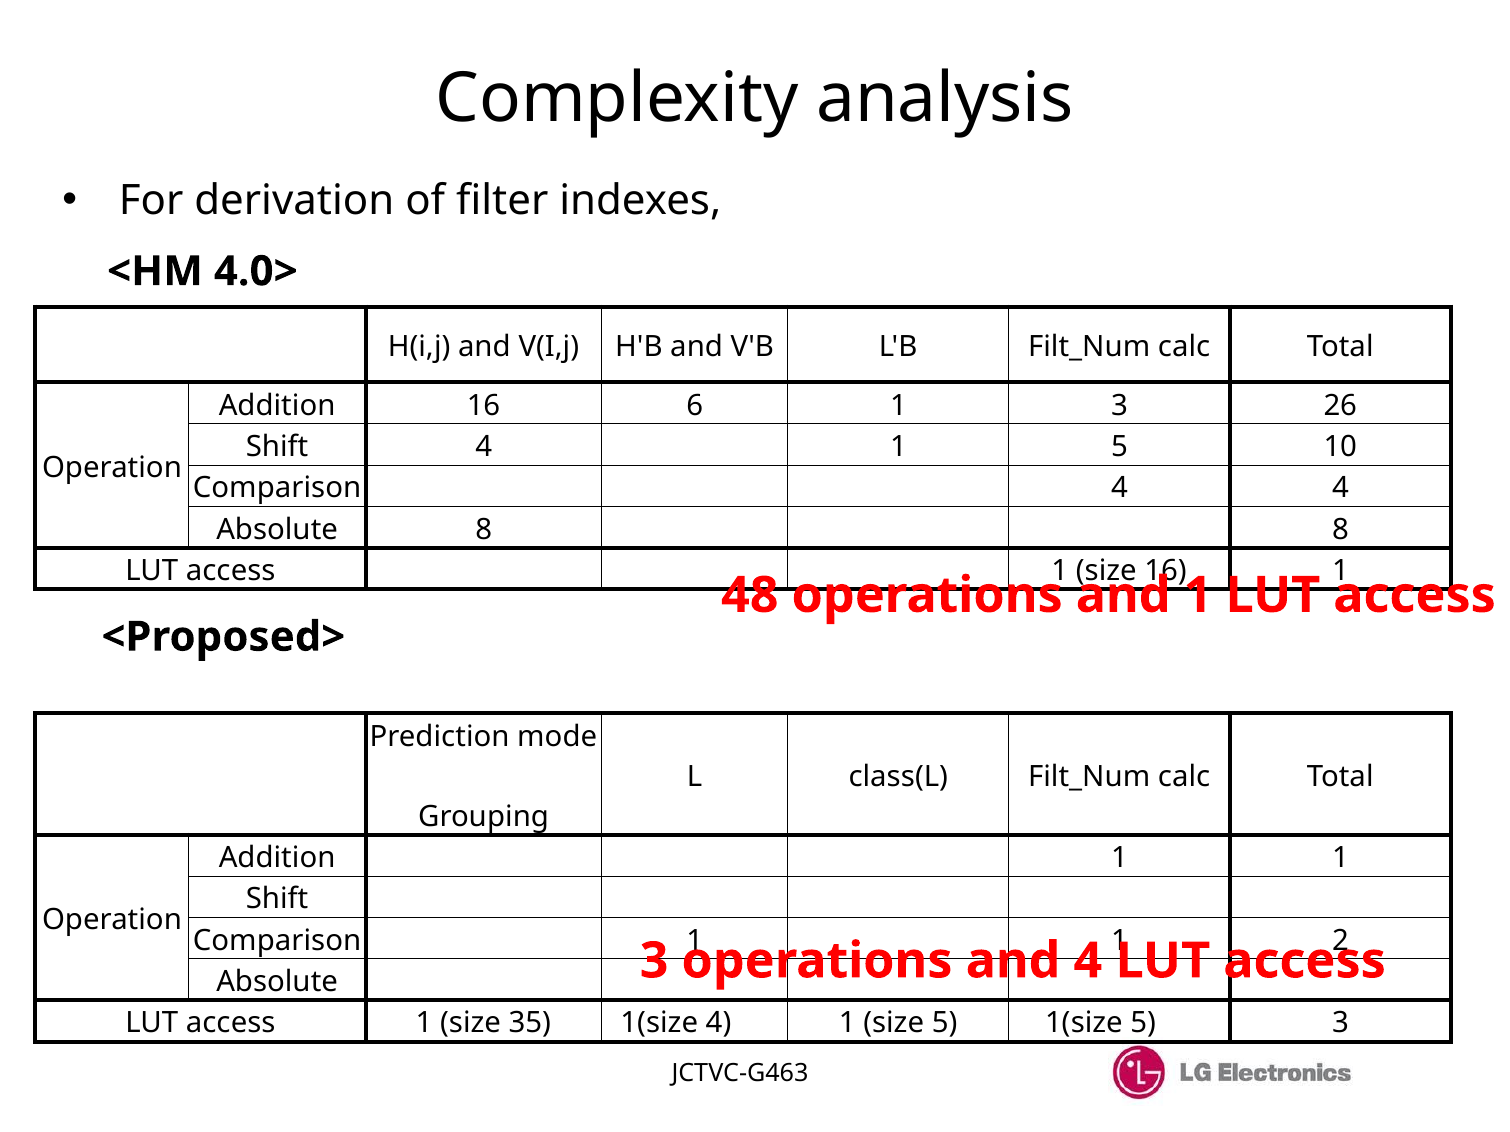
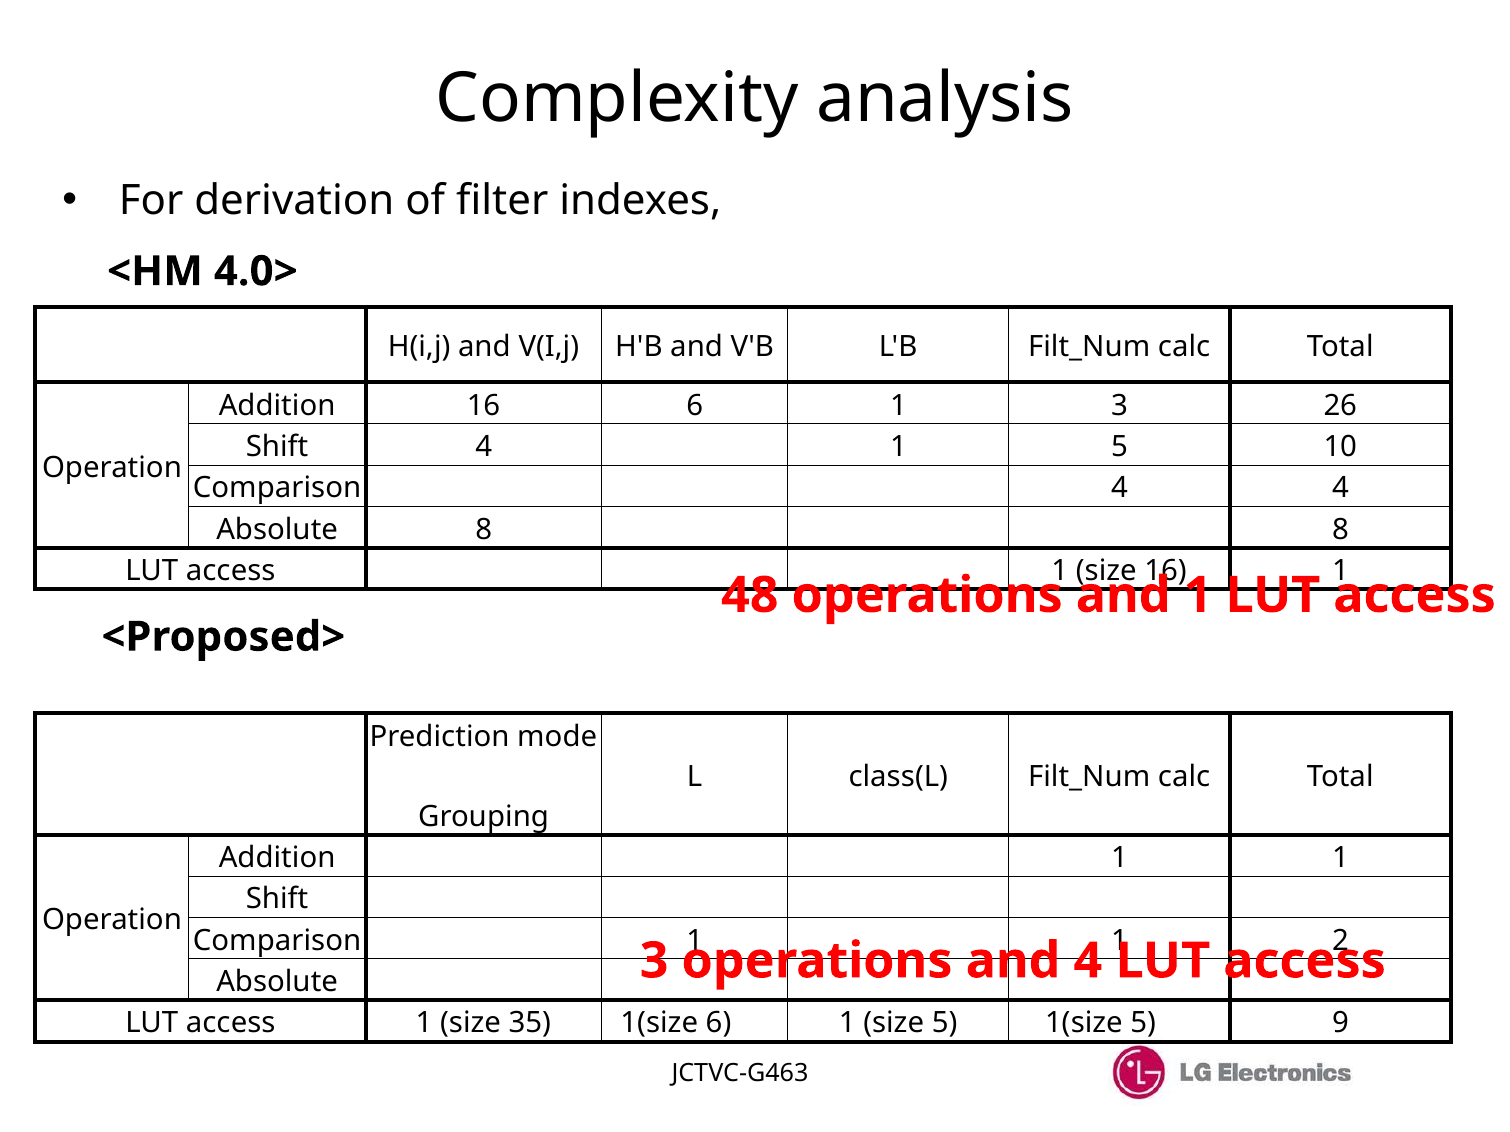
1(size 4: 4 -> 6 (719, 1024)
5 3: 3 -> 9 (1340, 1024)
